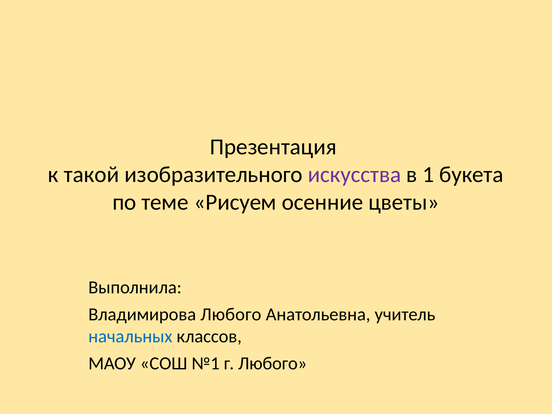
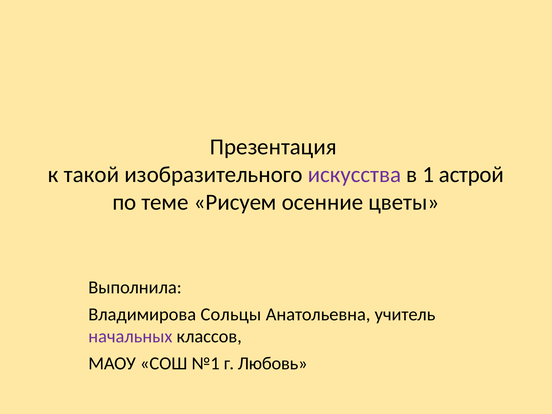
букета: букета -> астрой (471, 175)
Владимирова Любого: Любого -> Сольцы (231, 314)
начальных colour: blue -> purple (130, 336)
г Любого: Любого -> Любовь (273, 363)
